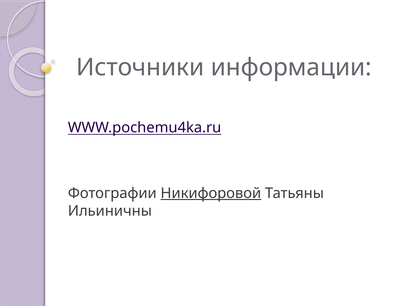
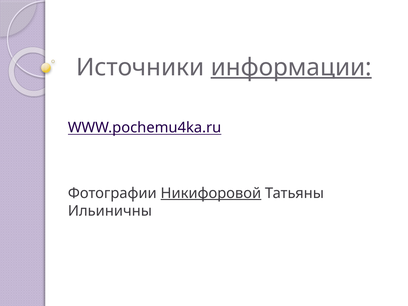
информации underline: none -> present (291, 67)
